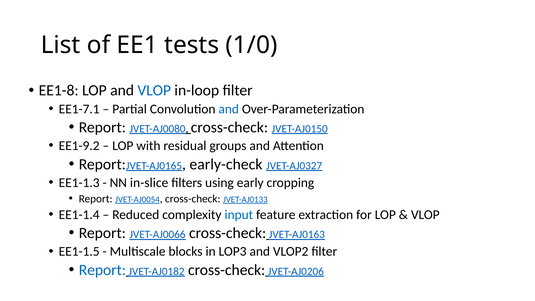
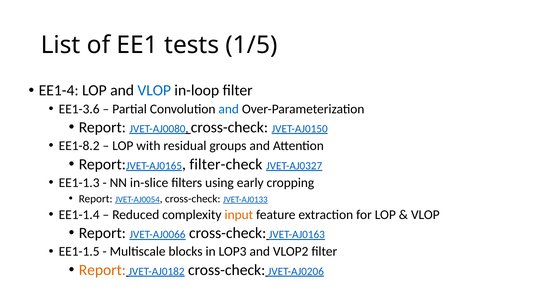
1/0: 1/0 -> 1/5 (251, 45)
EE1-8: EE1-8 -> EE1-4 (59, 90)
EE1-7.1: EE1-7.1 -> EE1-3.6 (79, 109)
EE1-9.2: EE1-9.2 -> EE1-8.2 (79, 146)
early-check: early-check -> filter-check (226, 164)
input colour: blue -> orange (239, 215)
Report colour: blue -> orange (102, 270)
